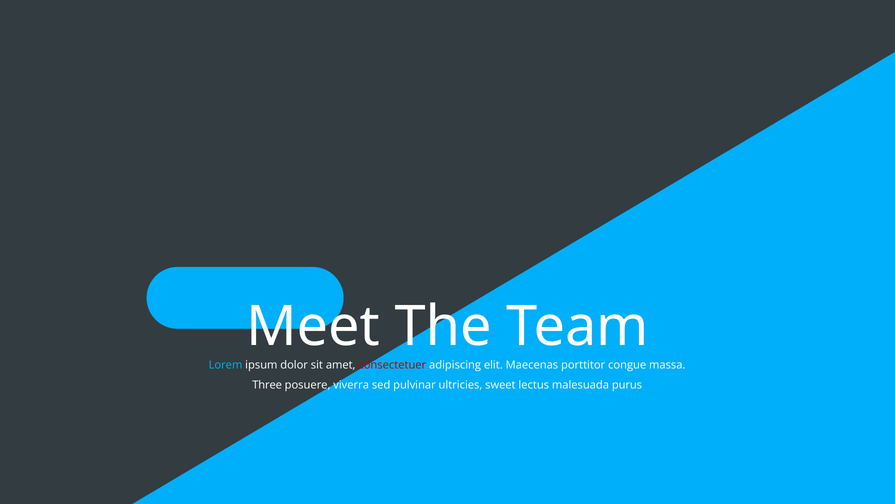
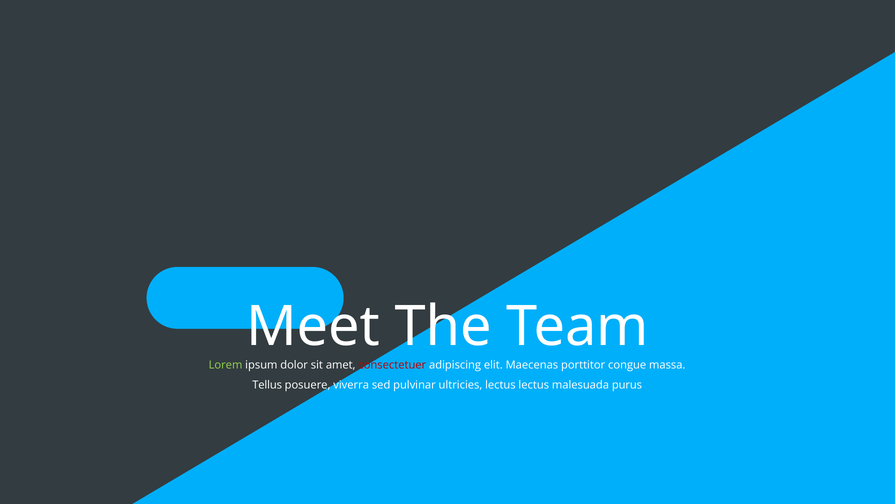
Lorem colour: light blue -> light green (225, 365)
Three: Three -> Tellus (267, 385)
ultricies sweet: sweet -> lectus (500, 385)
